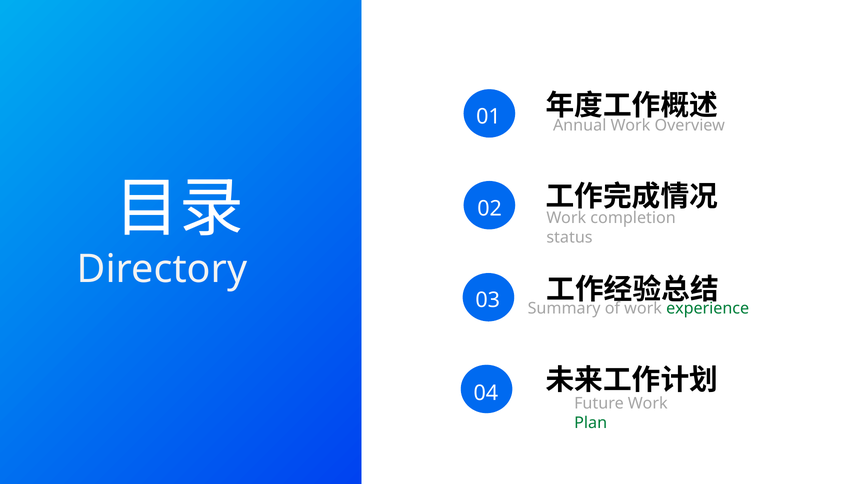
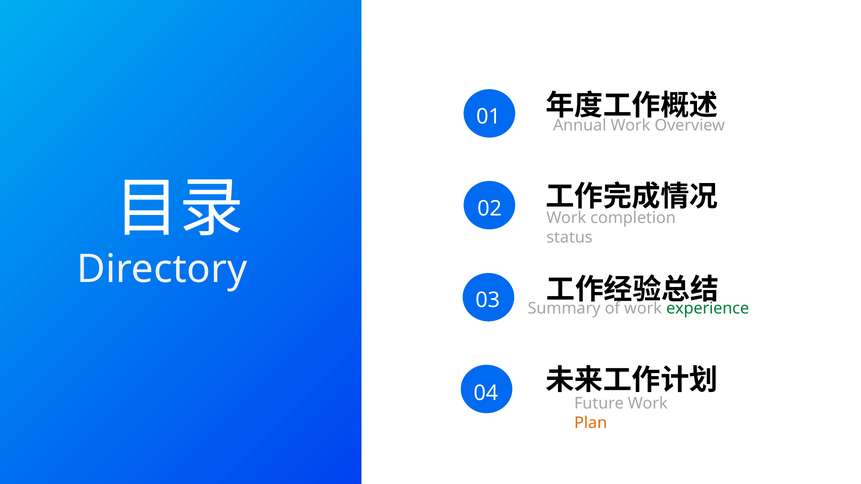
Plan colour: green -> orange (591, 423)
